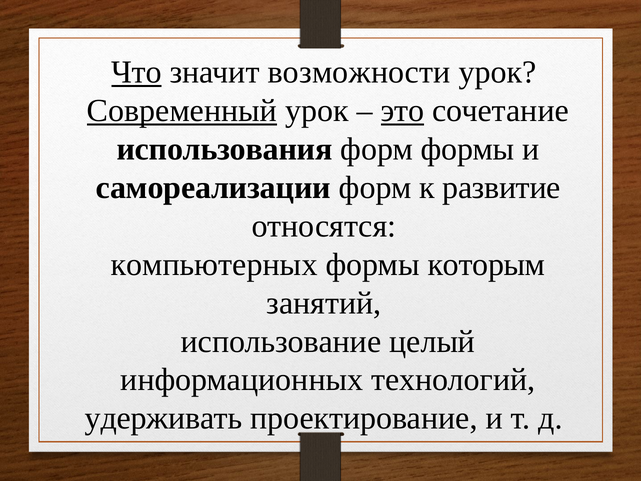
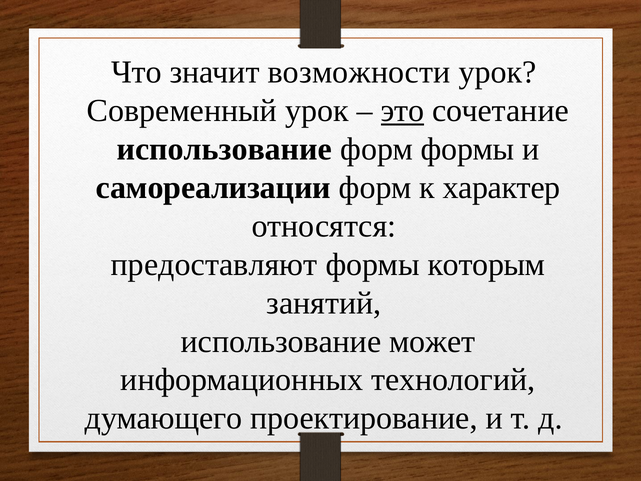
Что underline: present -> none (137, 72)
Современный underline: present -> none (182, 110)
использования: использования -> использование (224, 149)
развитие: развитие -> характер (502, 187)
компьютерных: компьютерных -> предоставляют (214, 264)
целый: целый -> может (432, 341)
удерживать: удерживать -> думающего (164, 418)
